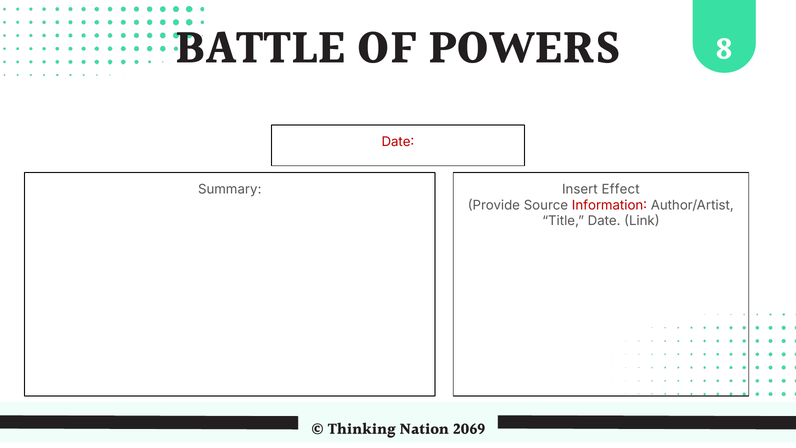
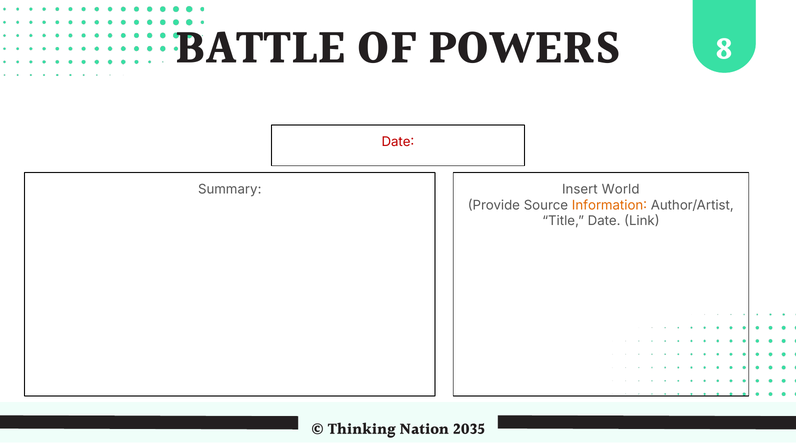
Effect: Effect -> World (621, 189)
Information colour: red -> orange (609, 205)
2069: 2069 -> 2035 (469, 429)
